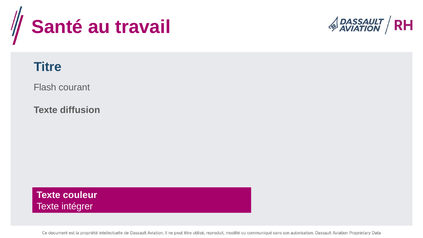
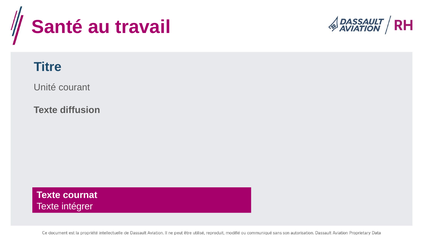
Flash: Flash -> Unité (45, 87)
couleur: couleur -> cournat (80, 195)
